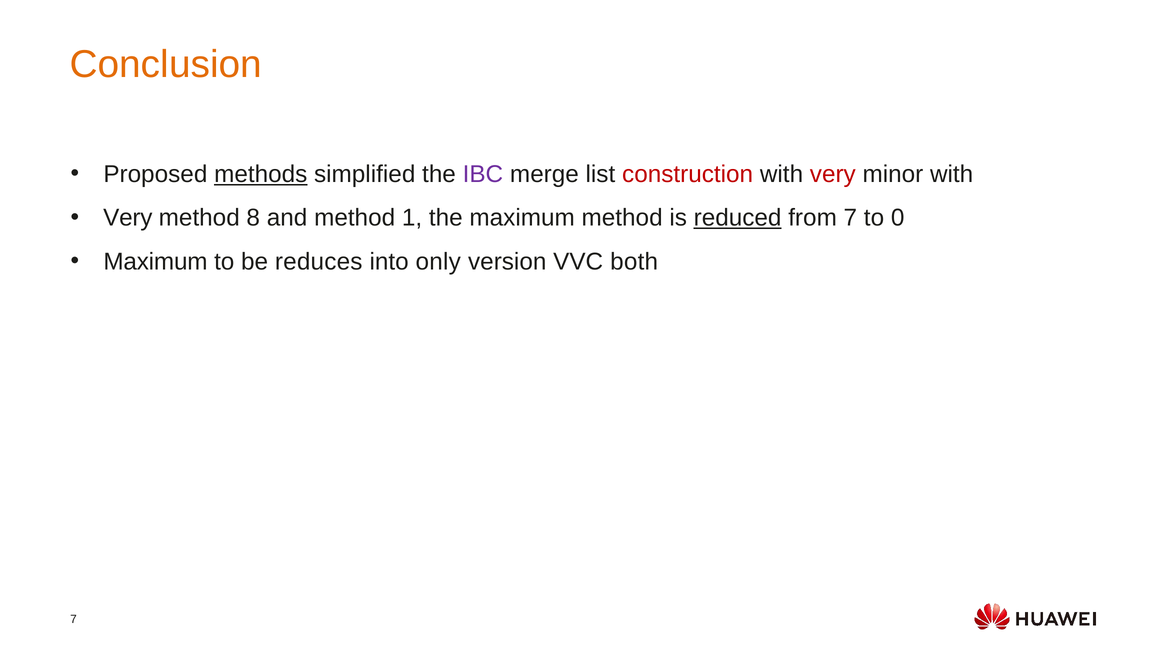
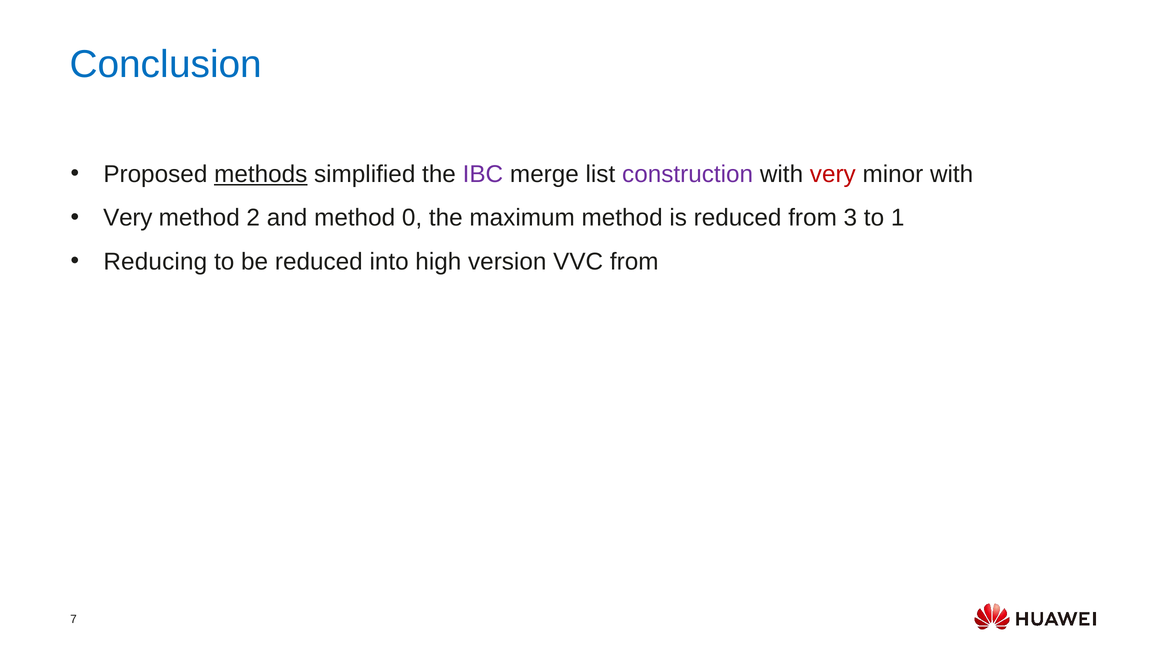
Conclusion colour: orange -> blue (166, 65)
construction colour: red -> purple (688, 174)
8: 8 -> 2 (253, 218)
1: 1 -> 0 (412, 218)
reduced underline: present -> none (738, 218)
from 7: 7 -> 3 (850, 218)
0: 0 -> 1 (898, 218)
Maximum: Maximum -> Reducing (155, 262)
be reduces: reduces -> reduced (319, 262)
only: only -> high (438, 262)
VVC both: both -> from (634, 262)
